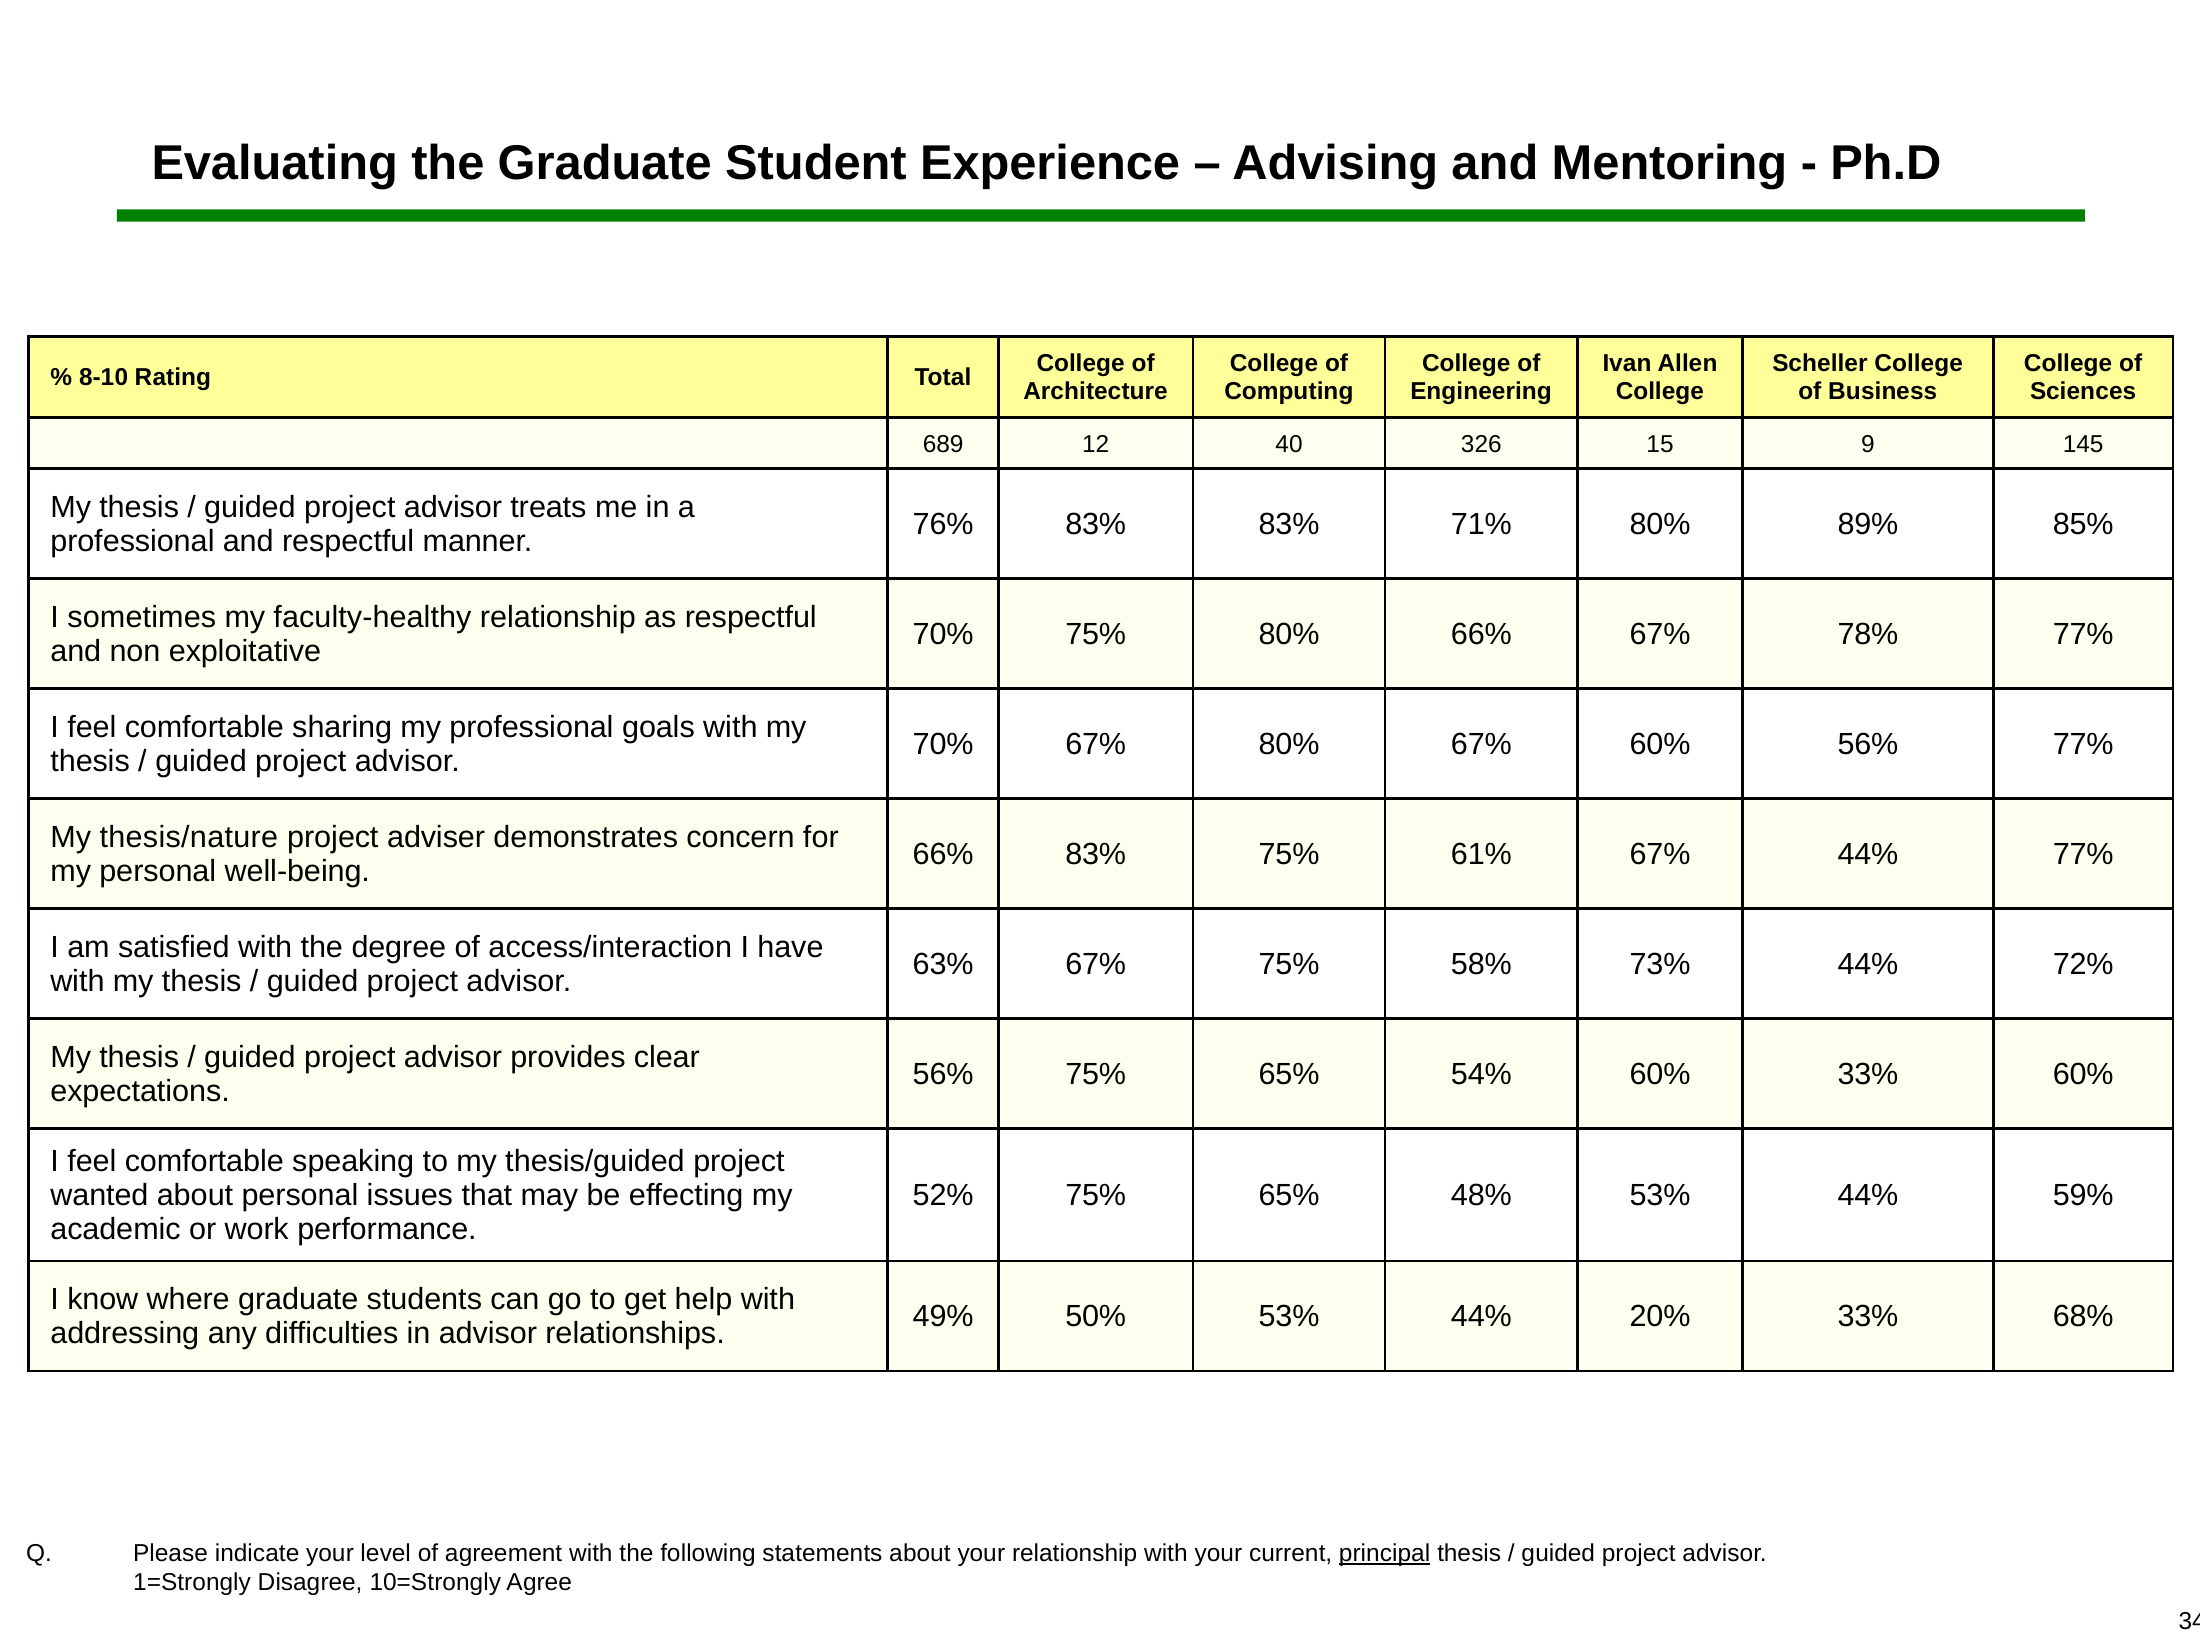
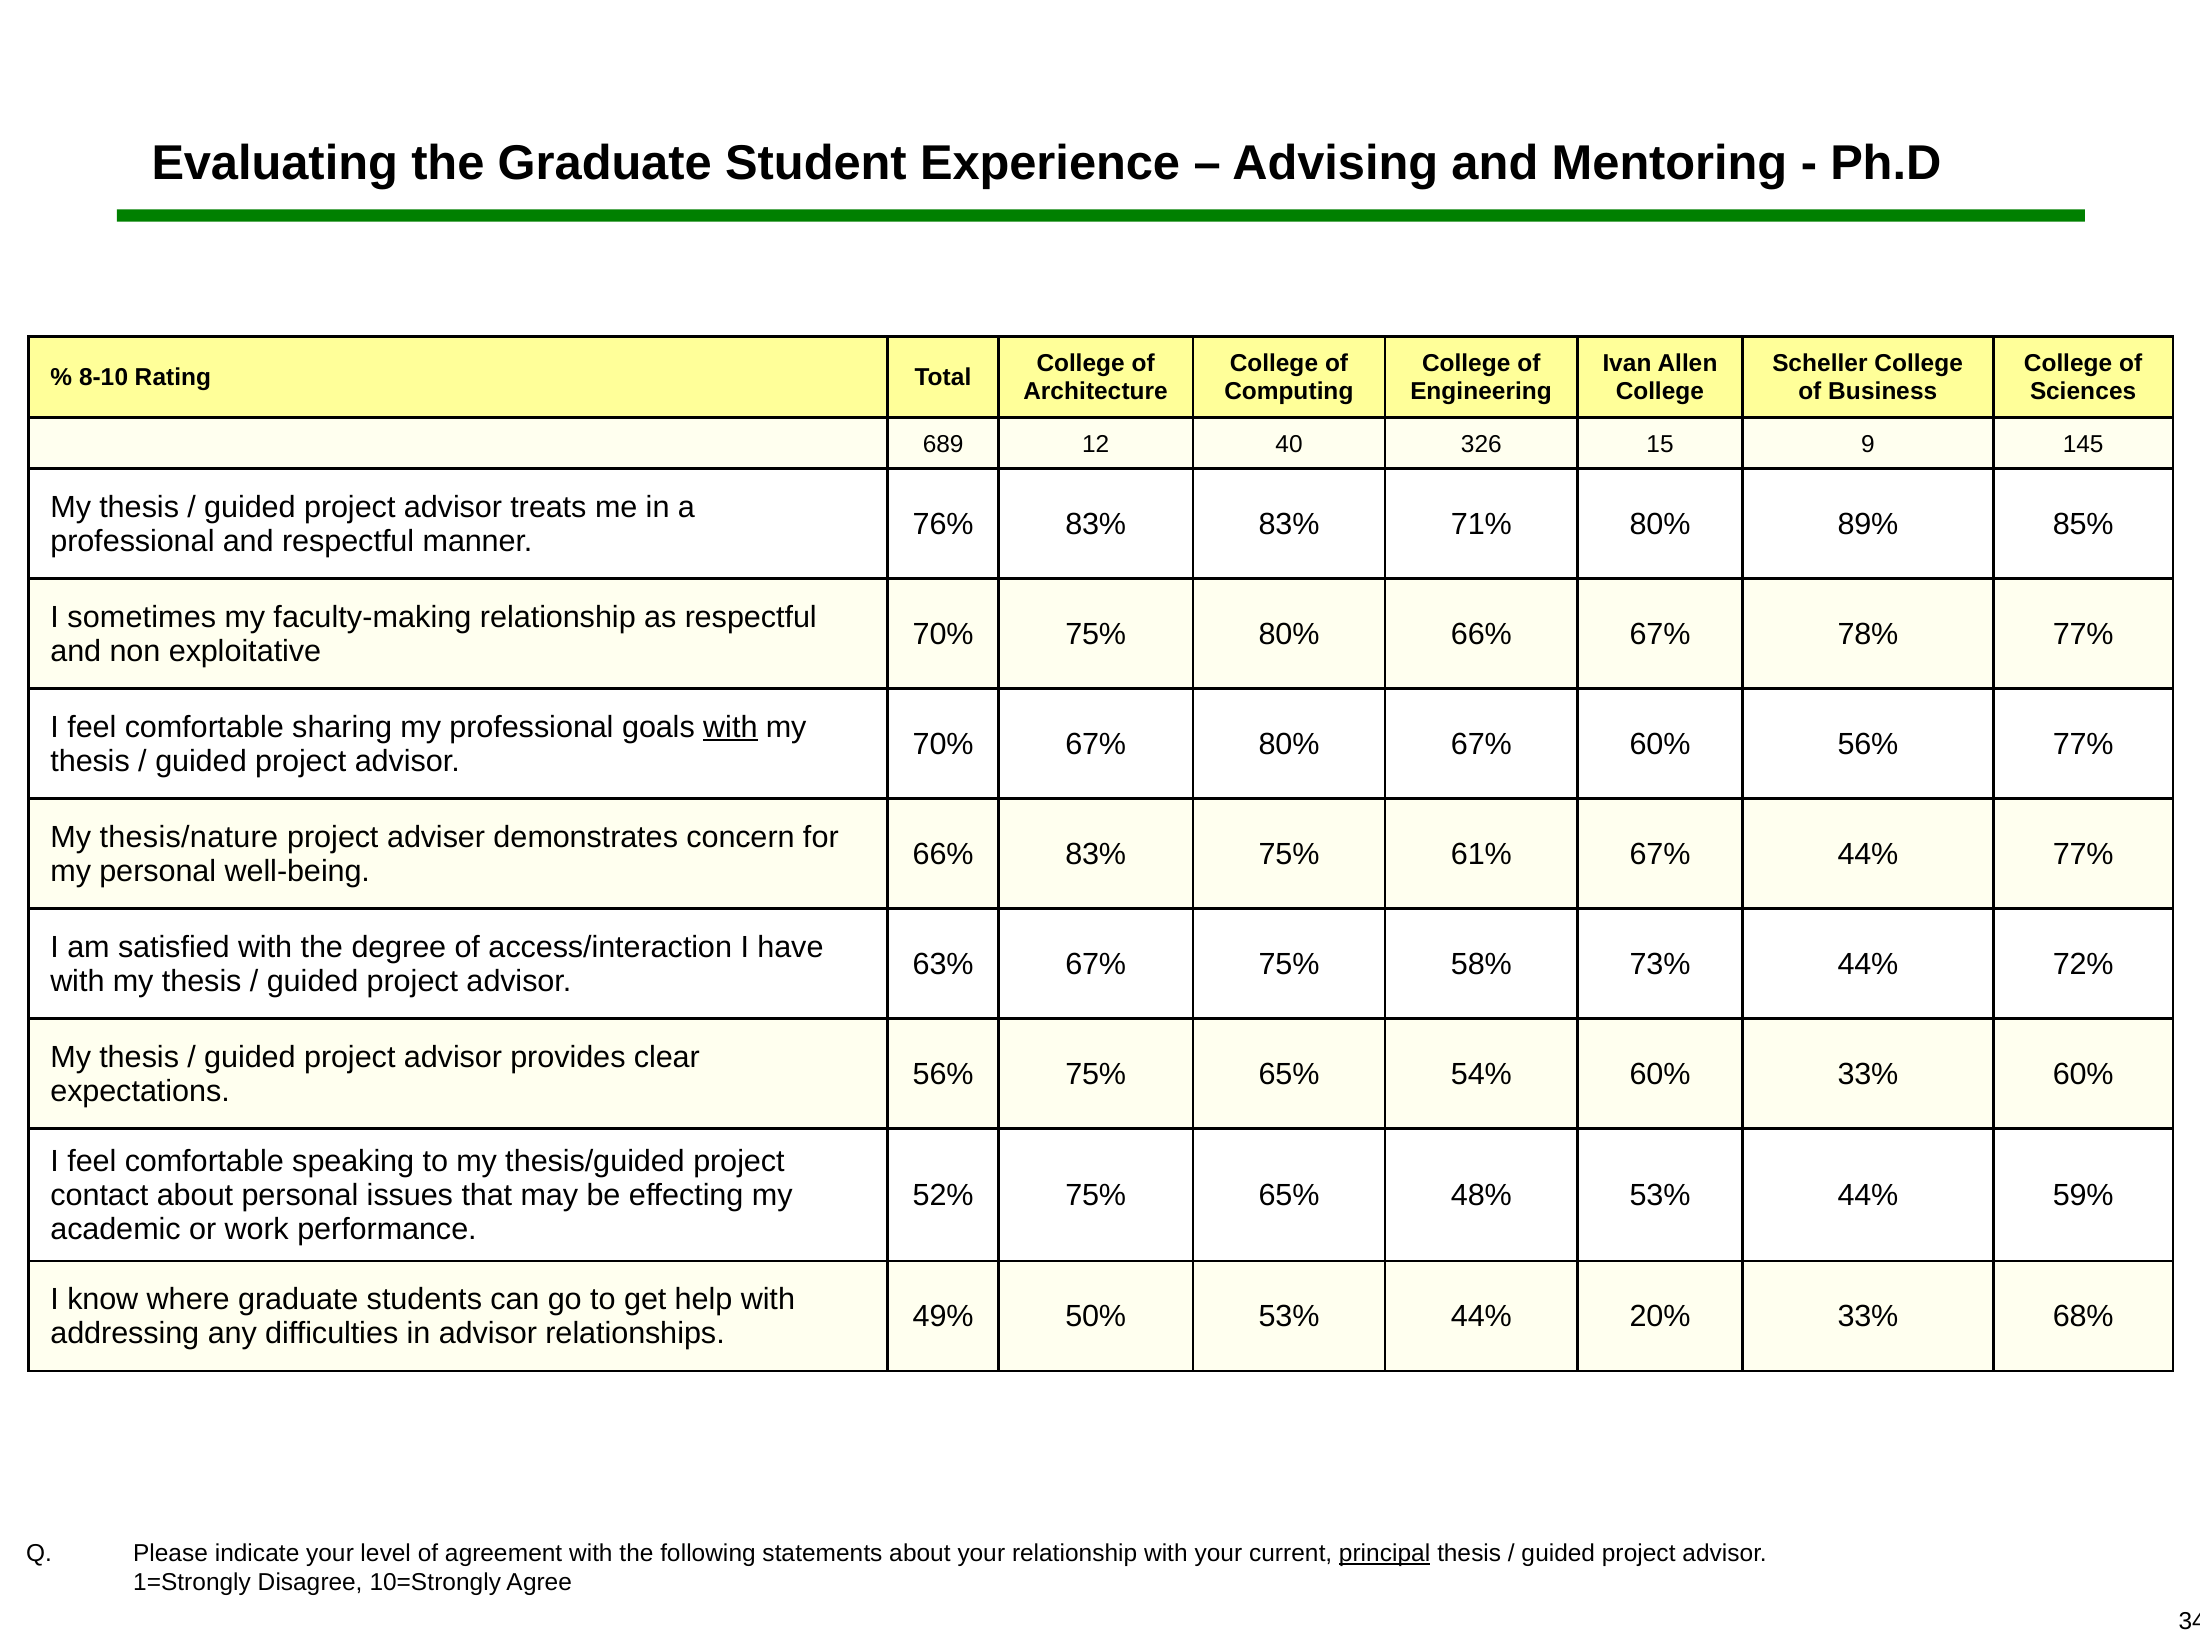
faculty-healthy: faculty-healthy -> faculty-making (372, 617)
with underline: none -> present (730, 727)
wanted: wanted -> contact (99, 1195)
